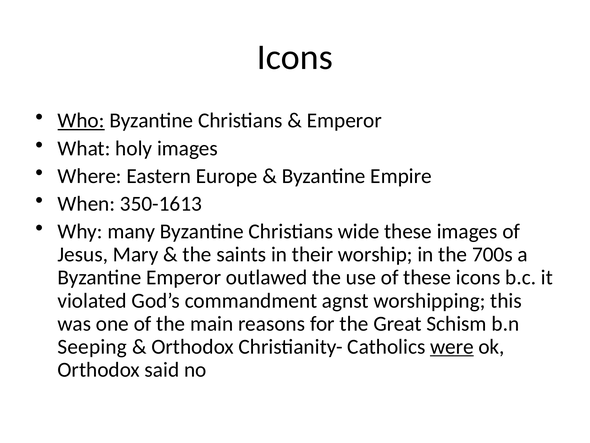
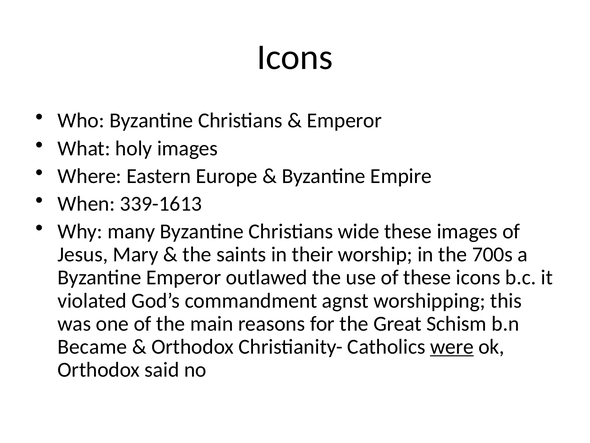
Who underline: present -> none (81, 120)
350-1613: 350-1613 -> 339-1613 (161, 204)
Seeping: Seeping -> Became (92, 346)
